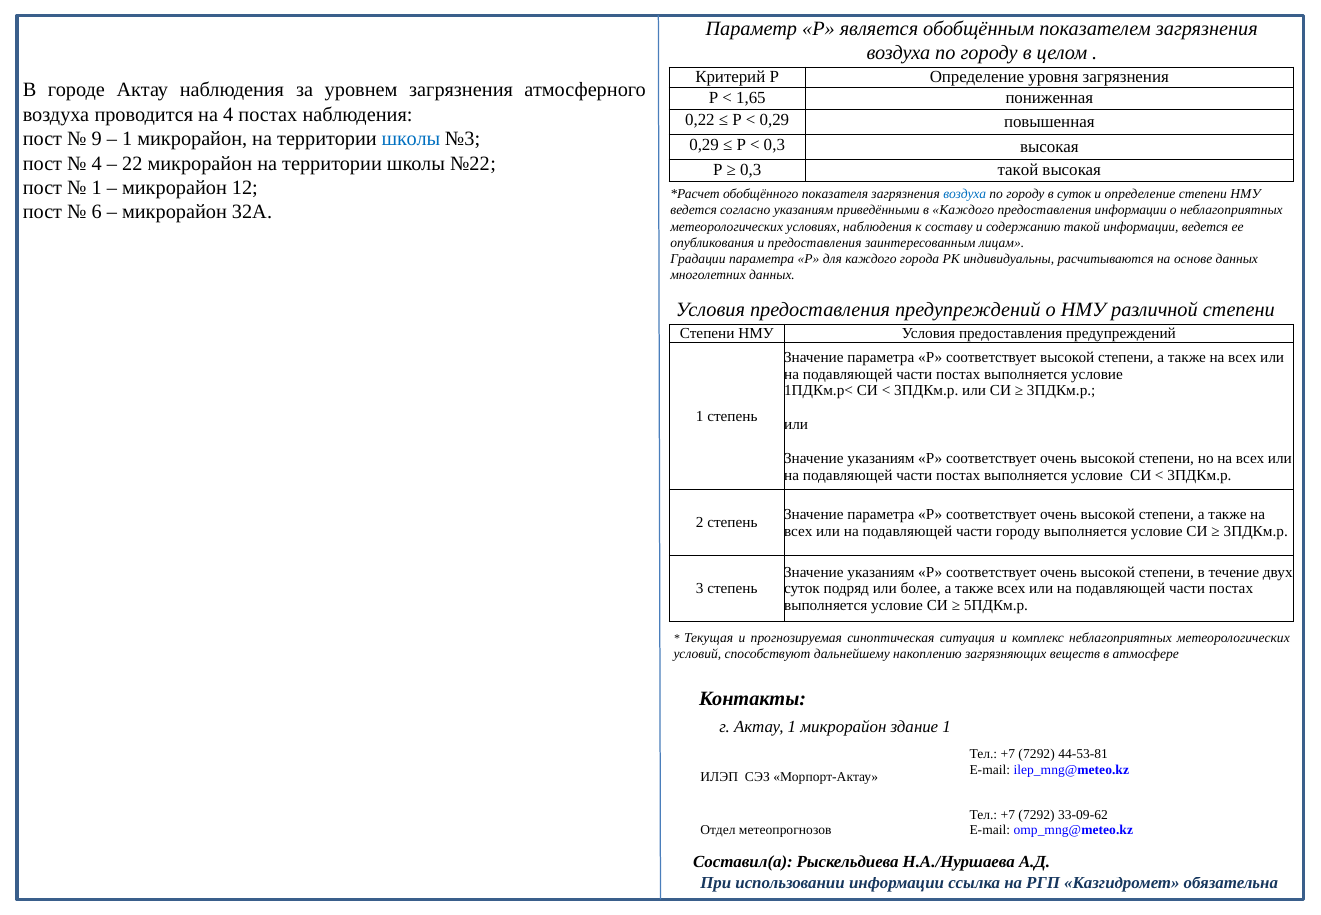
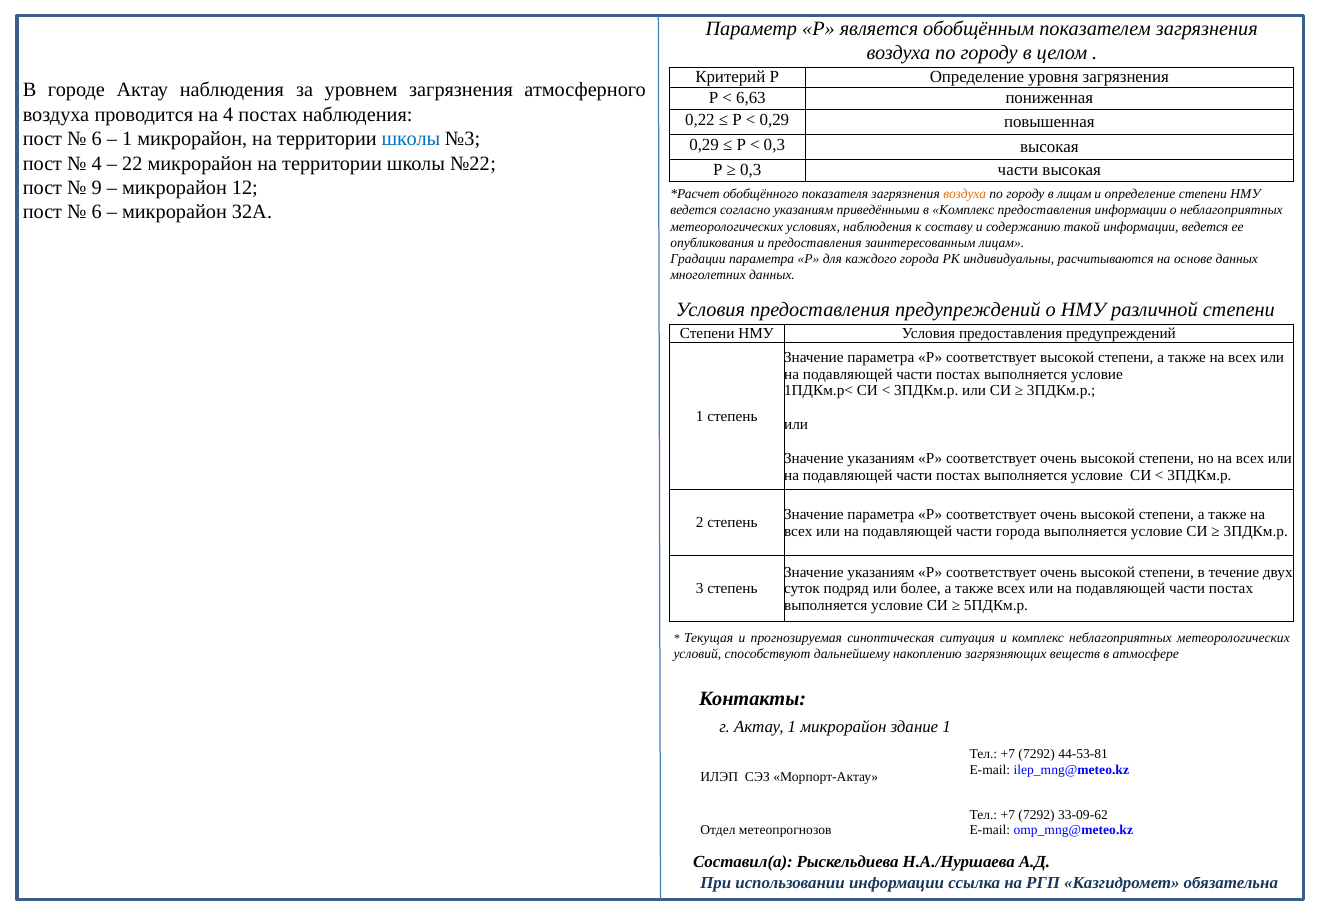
1,65: 1,65 -> 6,63 (751, 98)
9: 9 -> 6 (97, 139)
0,3 такой: такой -> части (1018, 170)
1: 1 -> 9 (97, 188)
воздуха colour: blue -> orange (965, 194)
в суток: суток -> лицам (1074, 194)
в Каждого: Каждого -> Комплекс (963, 210)
части городу: городу -> города (1018, 531)
